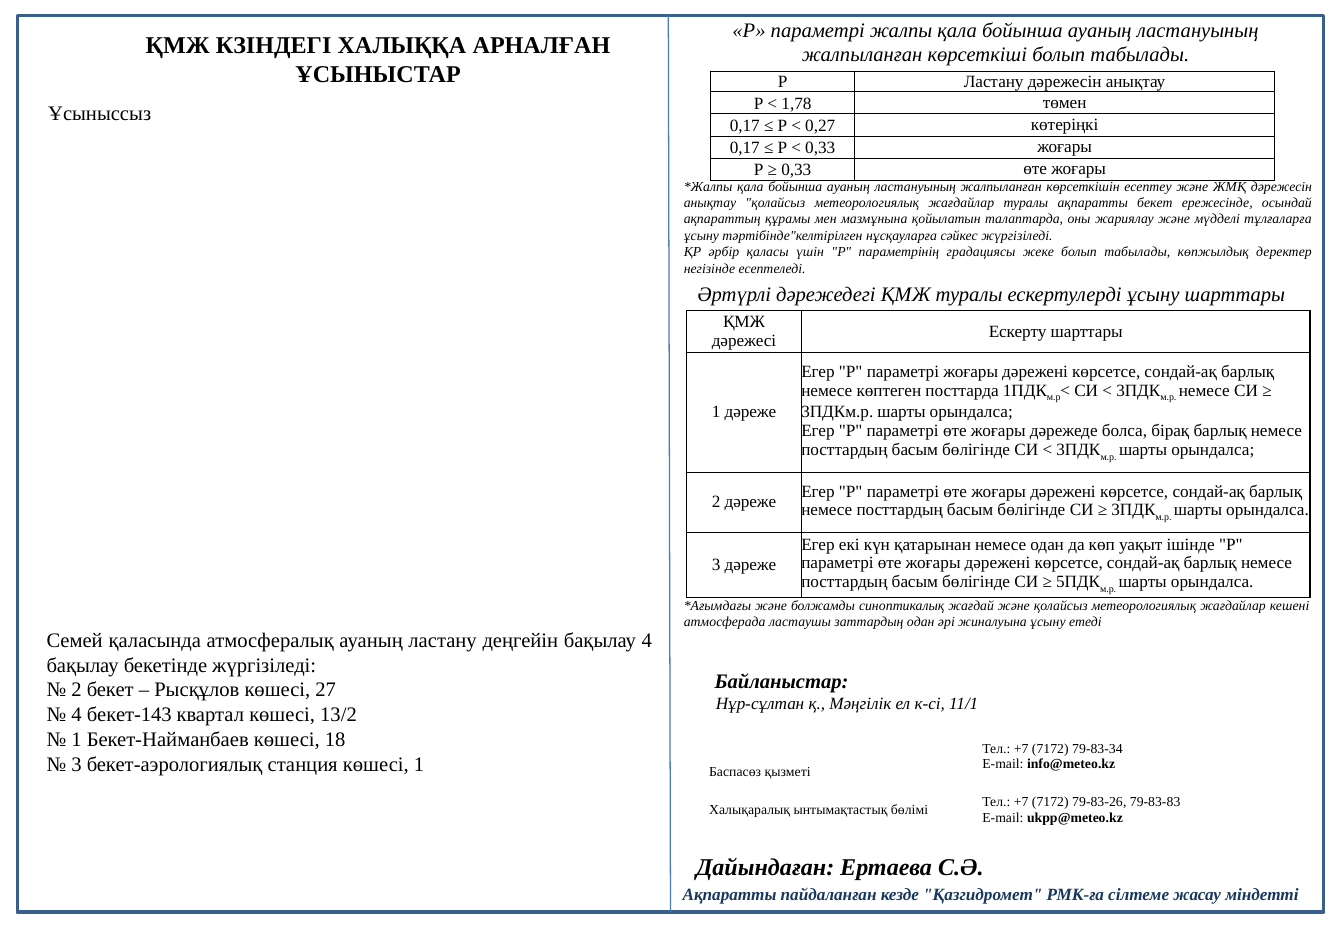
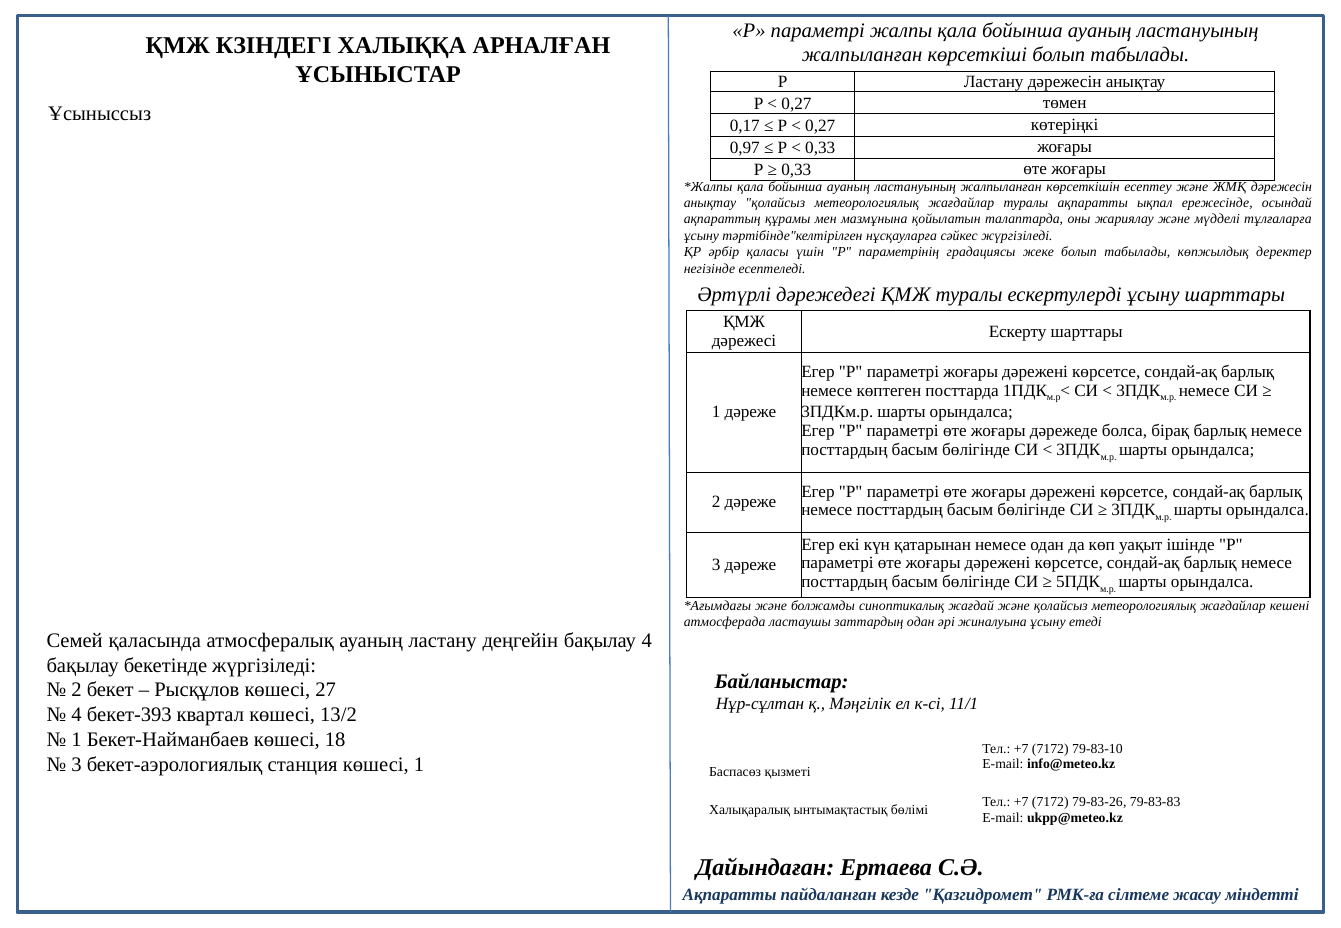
1,78: 1,78 -> 0,27 (796, 104)
0,17: 0,17 -> 0,97 (745, 148)
ақпаратты бекет: бекет -> ықпал (1155, 203)
бекет-143: бекет-143 -> бекет-393 (129, 715)
79-83-34: 79-83-34 -> 79-83-10 (1097, 749)
